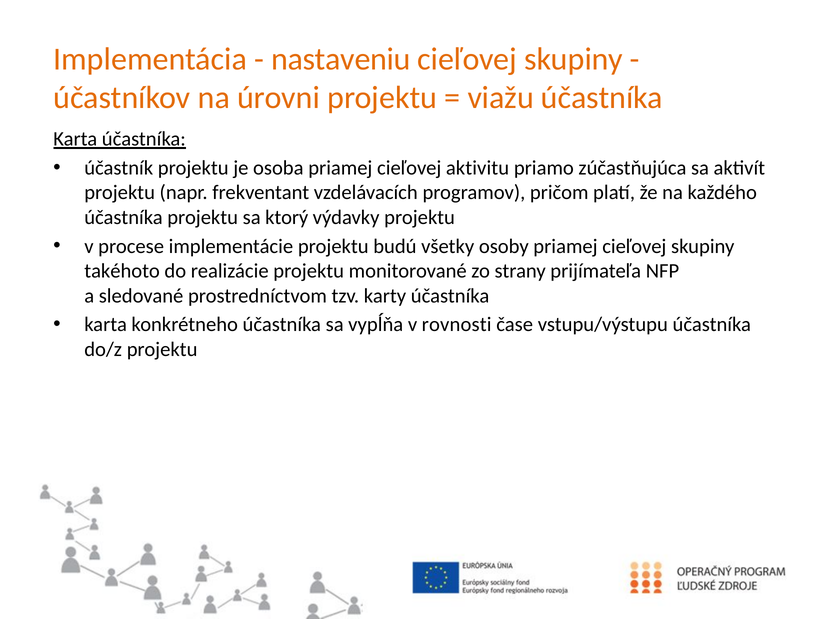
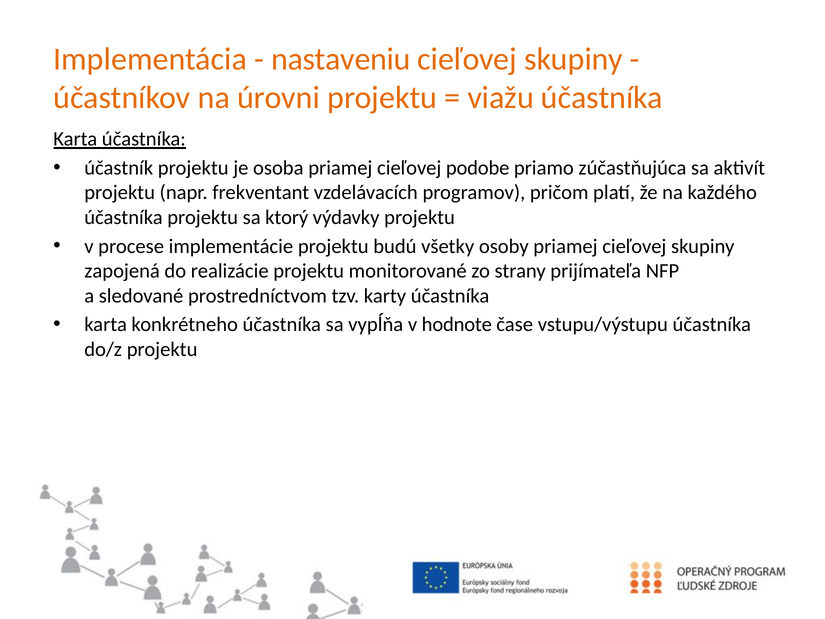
aktivitu: aktivitu -> podobe (478, 168)
takéhoto: takéhoto -> zapojená (122, 271)
rovnosti: rovnosti -> hodnote (457, 325)
